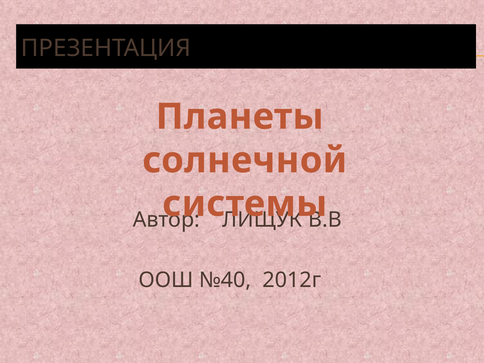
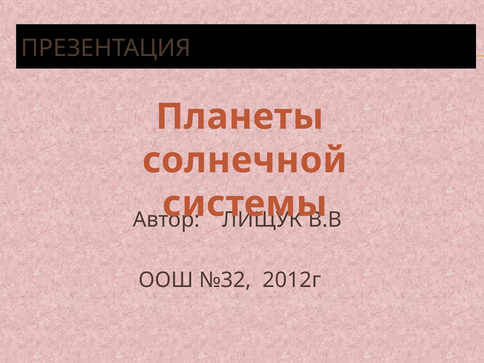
№40: №40 -> №32 (225, 280)
